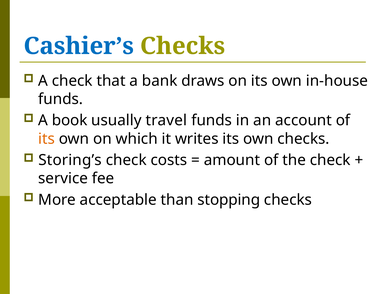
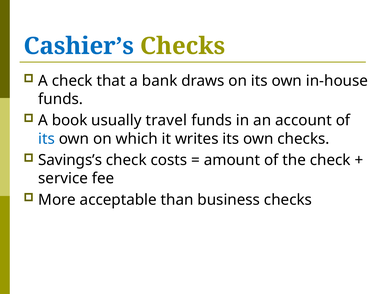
its colour: orange -> blue (47, 139)
Storing’s: Storing’s -> Savings’s (70, 160)
stopping: stopping -> business (229, 200)
